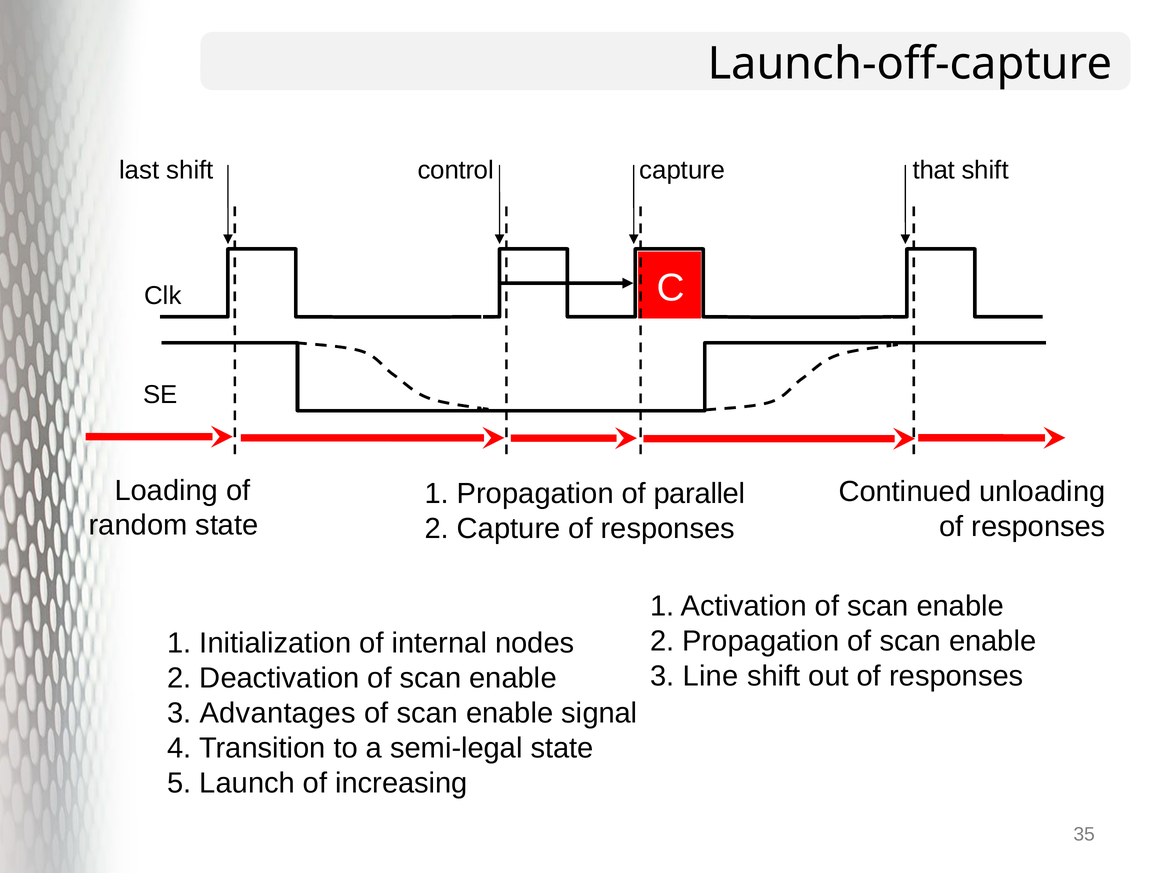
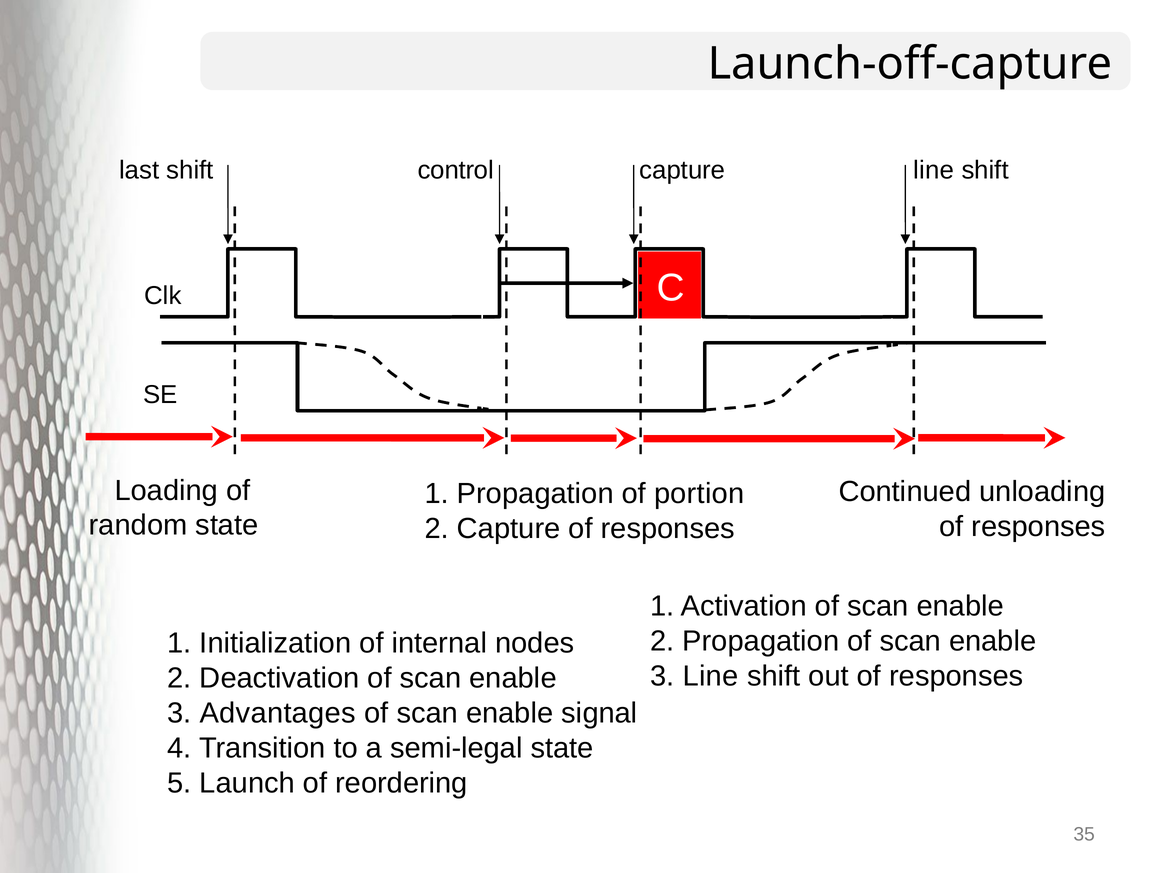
capture that: that -> line (934, 170)
parallel: parallel -> portion (699, 494)
increasing: increasing -> reordering (401, 783)
